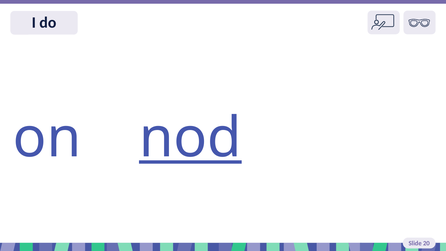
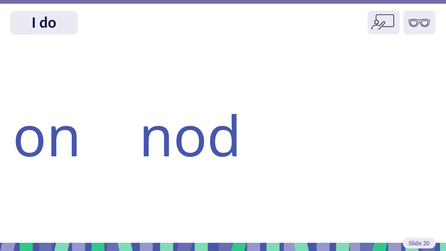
nod underline: present -> none (190, 138)
